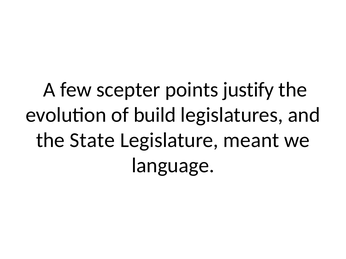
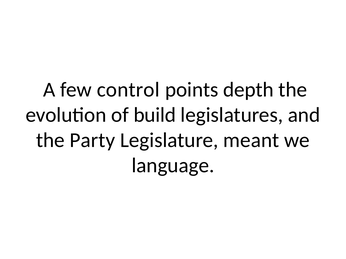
scepter: scepter -> control (128, 90)
justify: justify -> depth (248, 90)
State: State -> Party (92, 140)
